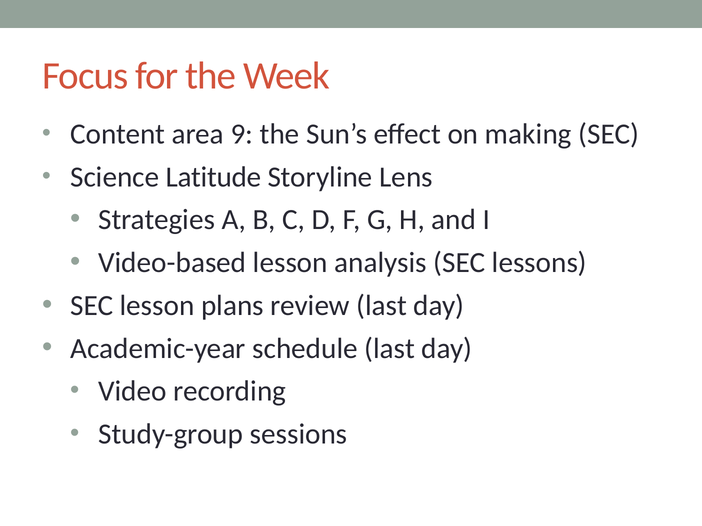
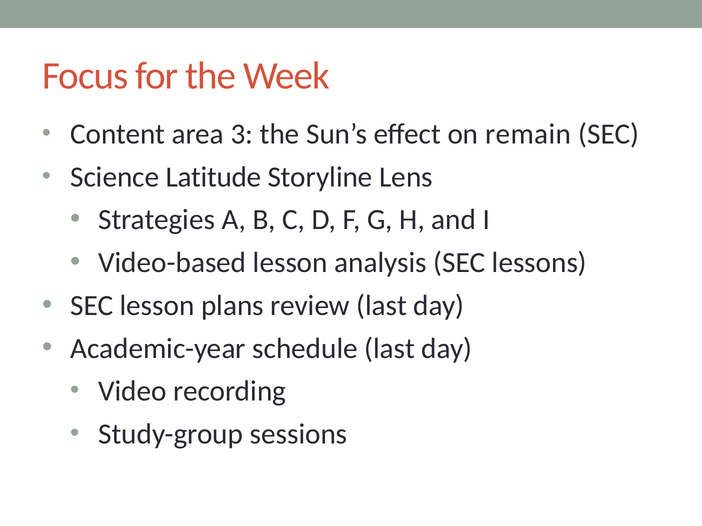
9: 9 -> 3 (242, 134)
making: making -> remain (528, 134)
